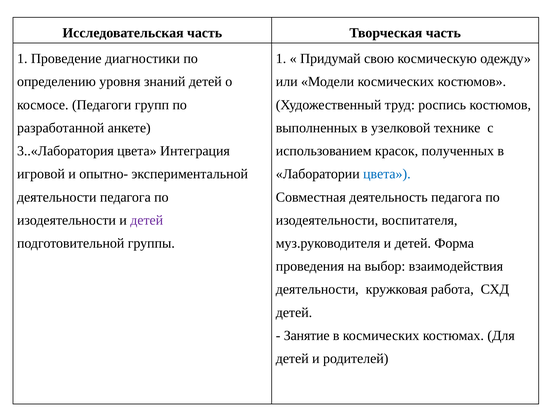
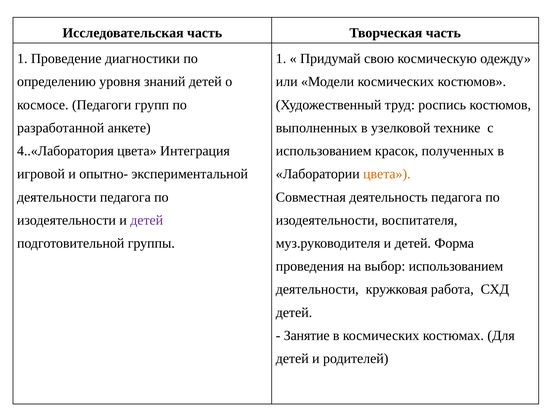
3..«Лаборатория: 3..«Лаборатория -> 4..«Лаборатория (65, 151)
цвета colour: blue -> orange (387, 174)
выбор взаимодействия: взаимодействия -> использованием (456, 266)
